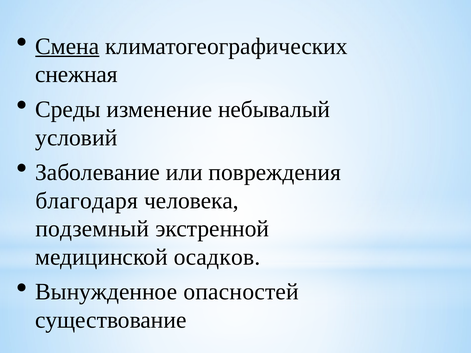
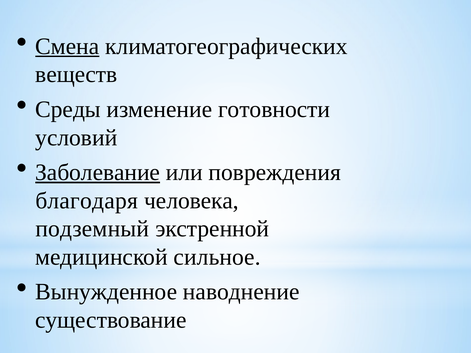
снежная: снежная -> веществ (76, 75)
небывалый: небывалый -> готовности (274, 109)
Заболевание underline: none -> present (98, 172)
осадков: осадков -> сильное (217, 257)
опасностей: опасностей -> наводнение (241, 292)
